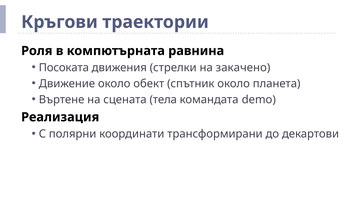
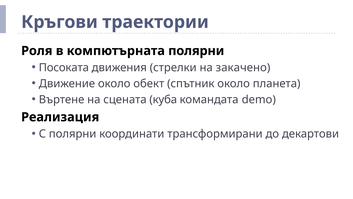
компютърната равнина: равнина -> полярни (196, 51)
тела: тела -> куба (163, 99)
